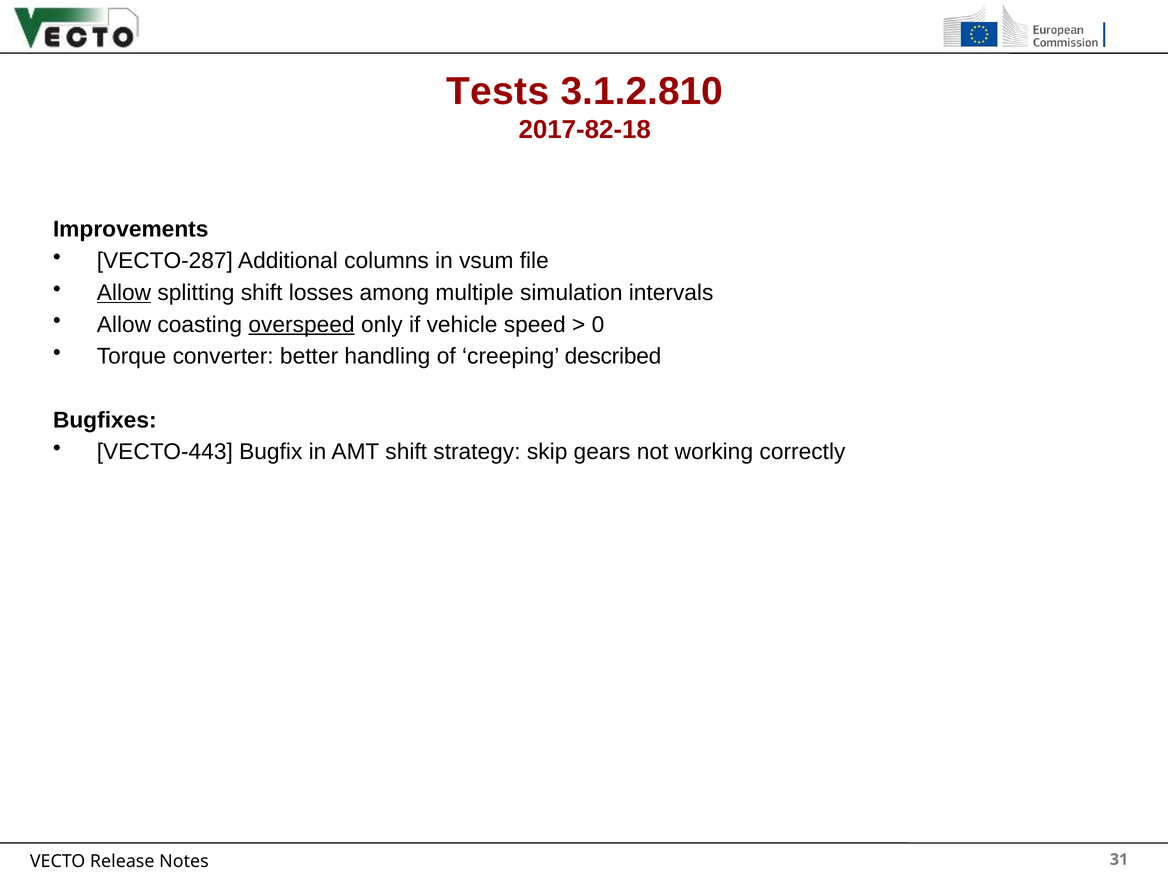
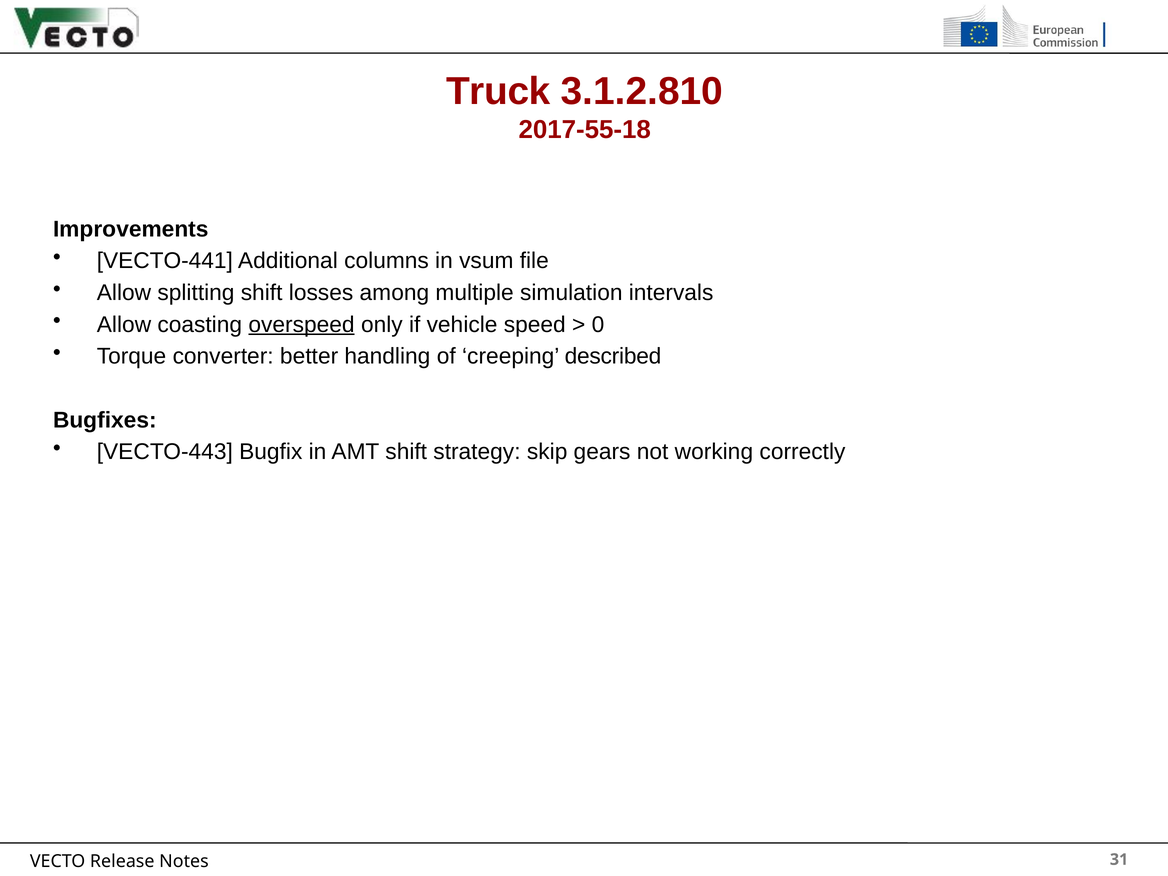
Tests: Tests -> Truck (498, 92)
2017-82-18: 2017-82-18 -> 2017-55-18 (585, 130)
VECTO-287: VECTO-287 -> VECTO-441 (165, 261)
Allow underline: present -> none (124, 293)
